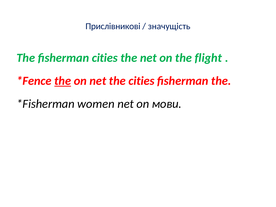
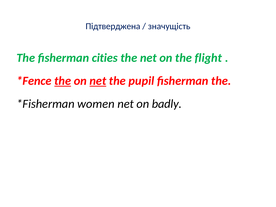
Прислівникові: Прислівникові -> Підтверджена (113, 26)
net underline: none -> present (98, 81)
the cities: cities -> pupil (141, 81)
мови: мови -> badly (167, 104)
